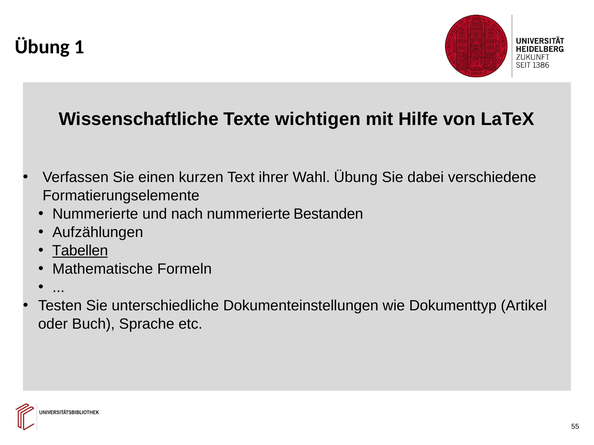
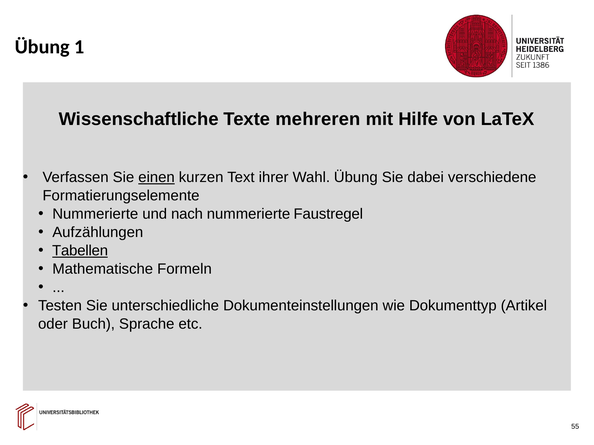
wichtigen: wichtigen -> mehreren (318, 119)
einen underline: none -> present (157, 178)
Bestanden: Bestanden -> Faustregel (328, 214)
